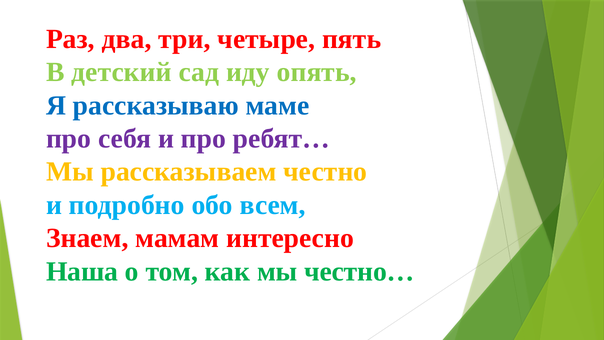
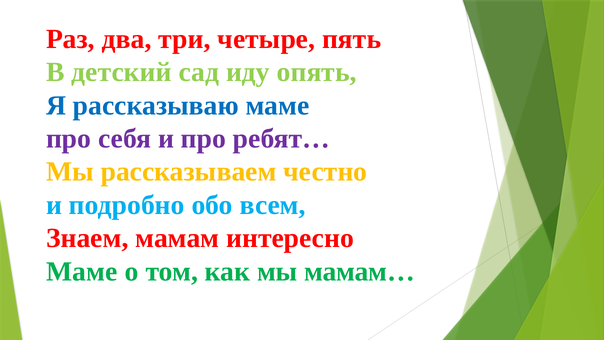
Наша: Наша -> Маме (82, 271)
честно…: честно… -> мамам… (359, 271)
